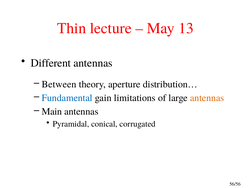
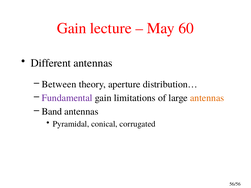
Thin: Thin -> Gain (72, 28)
13: 13 -> 60 (186, 28)
Fundamental colour: blue -> purple (67, 98)
Main: Main -> Band (52, 112)
